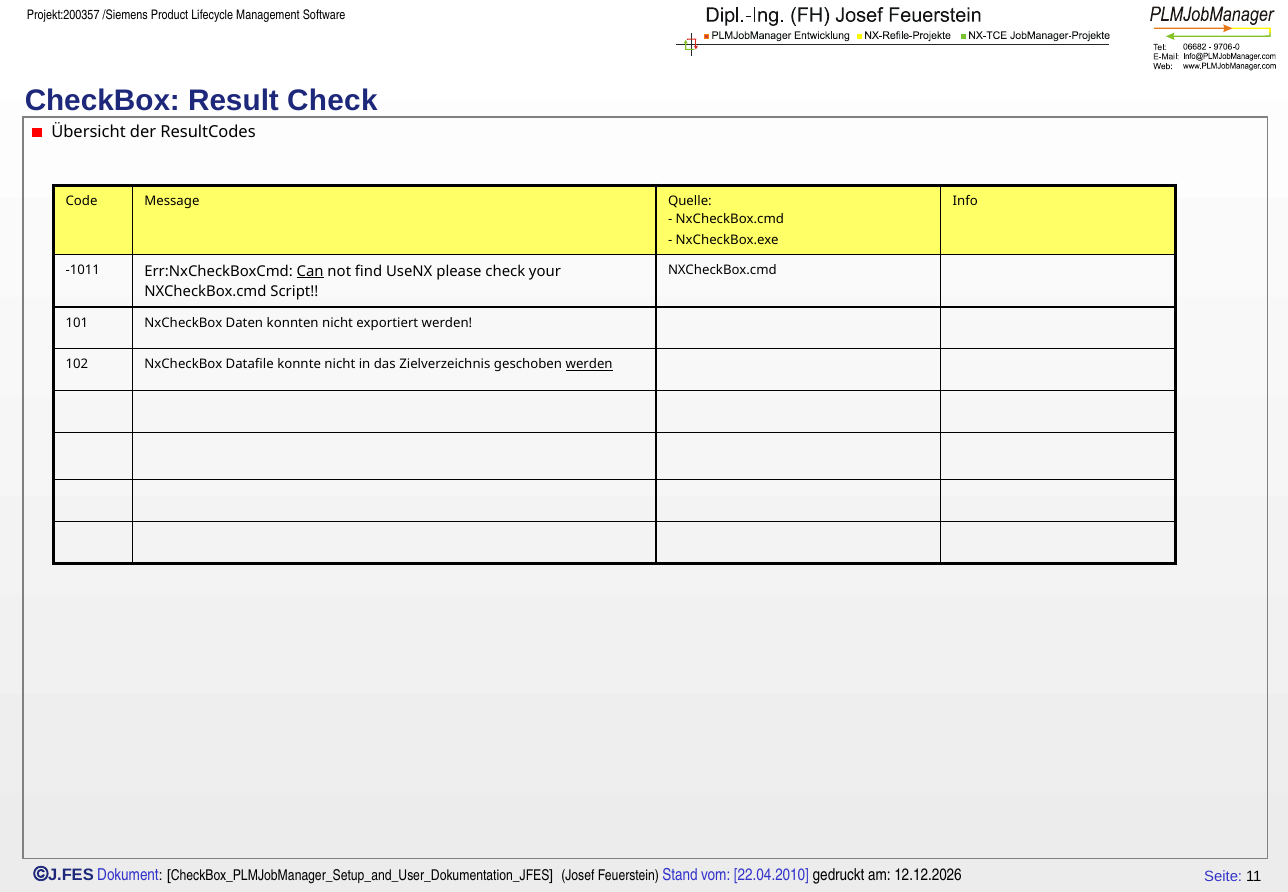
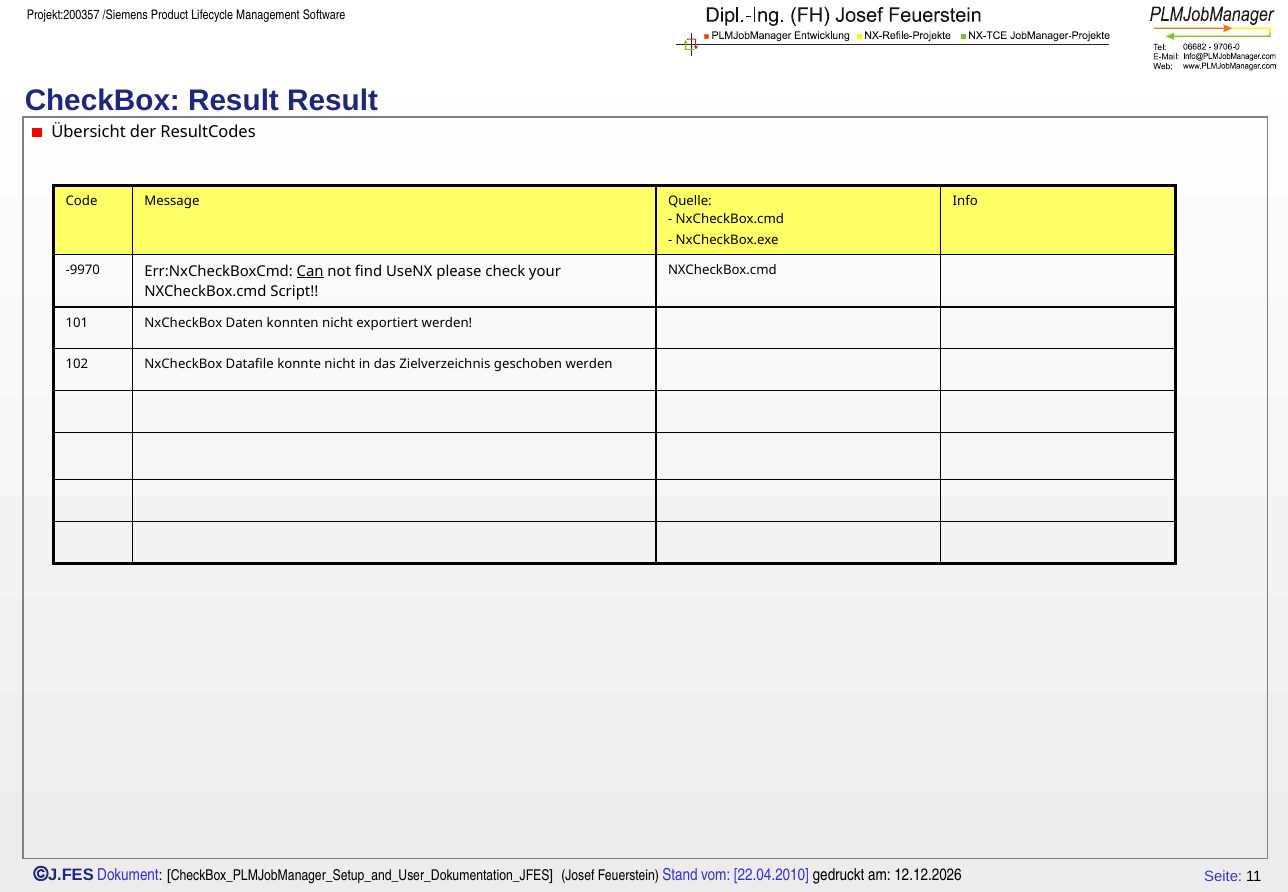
Result Check: Check -> Result (333, 100)
-1011: -1011 -> -9970 (83, 270)
werden underline: present -> none (589, 364)
